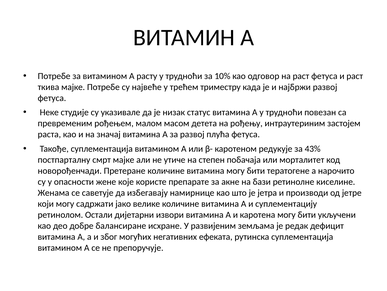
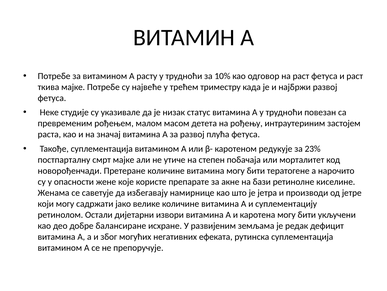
43%: 43% -> 23% (313, 148)
